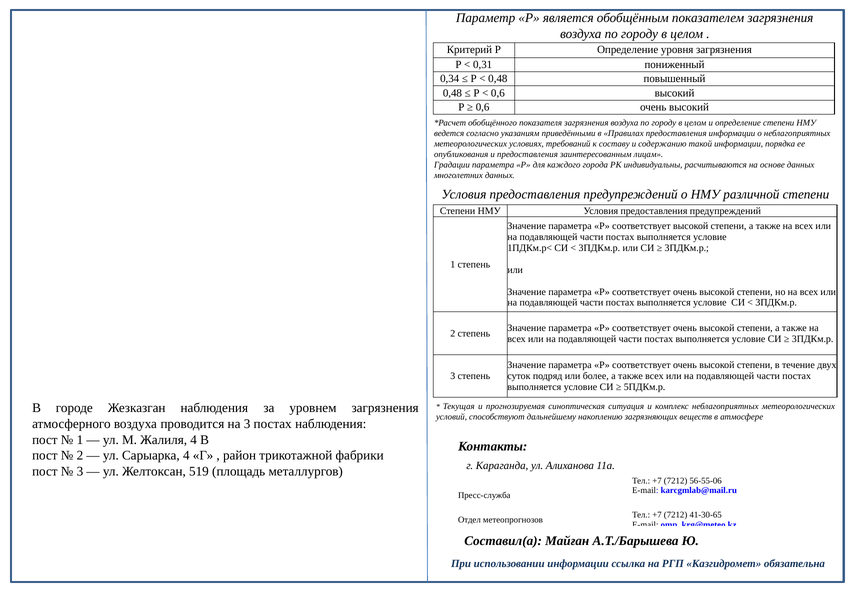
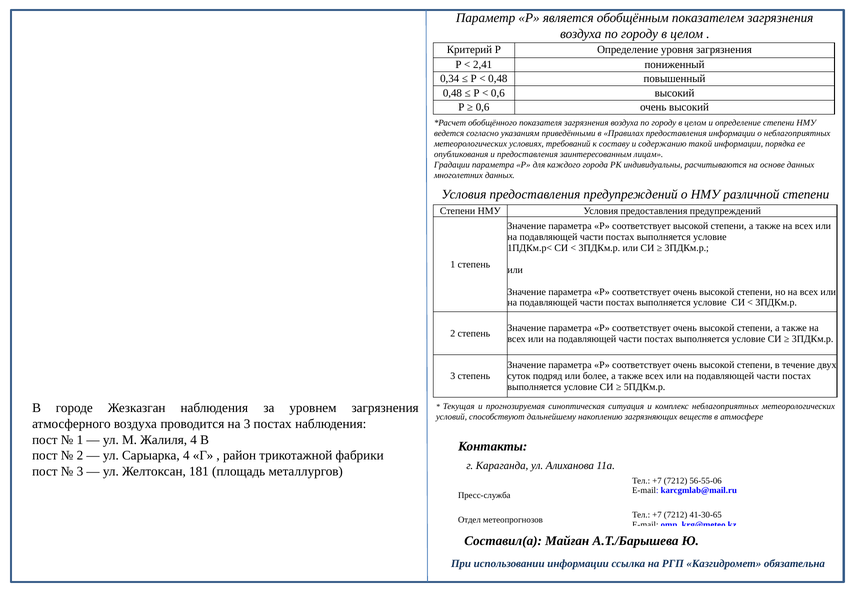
0,31: 0,31 -> 2,41 (483, 65)
519: 519 -> 181 (199, 471)
